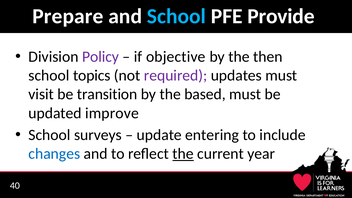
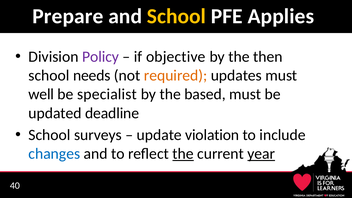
School colour: light blue -> yellow (176, 16)
Provide: Provide -> Applies (281, 16)
topics: topics -> needs (92, 76)
required colour: purple -> orange (176, 76)
visit: visit -> well (41, 94)
transition: transition -> specialist (107, 94)
improve: improve -> deadline (112, 113)
entering: entering -> violation (212, 135)
year underline: none -> present (261, 154)
